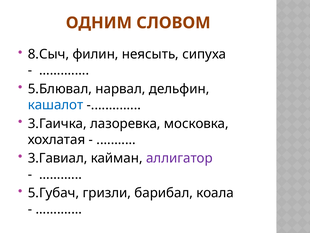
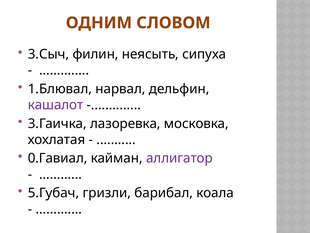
8.Сыч: 8.Сыч -> 3.Сыч (48, 54)
5.Блювал: 5.Блювал -> 1.Блювал (60, 89)
кашалот colour: blue -> purple (56, 105)
3.Гавиал: 3.Гавиал -> 0.Гавиал (58, 158)
